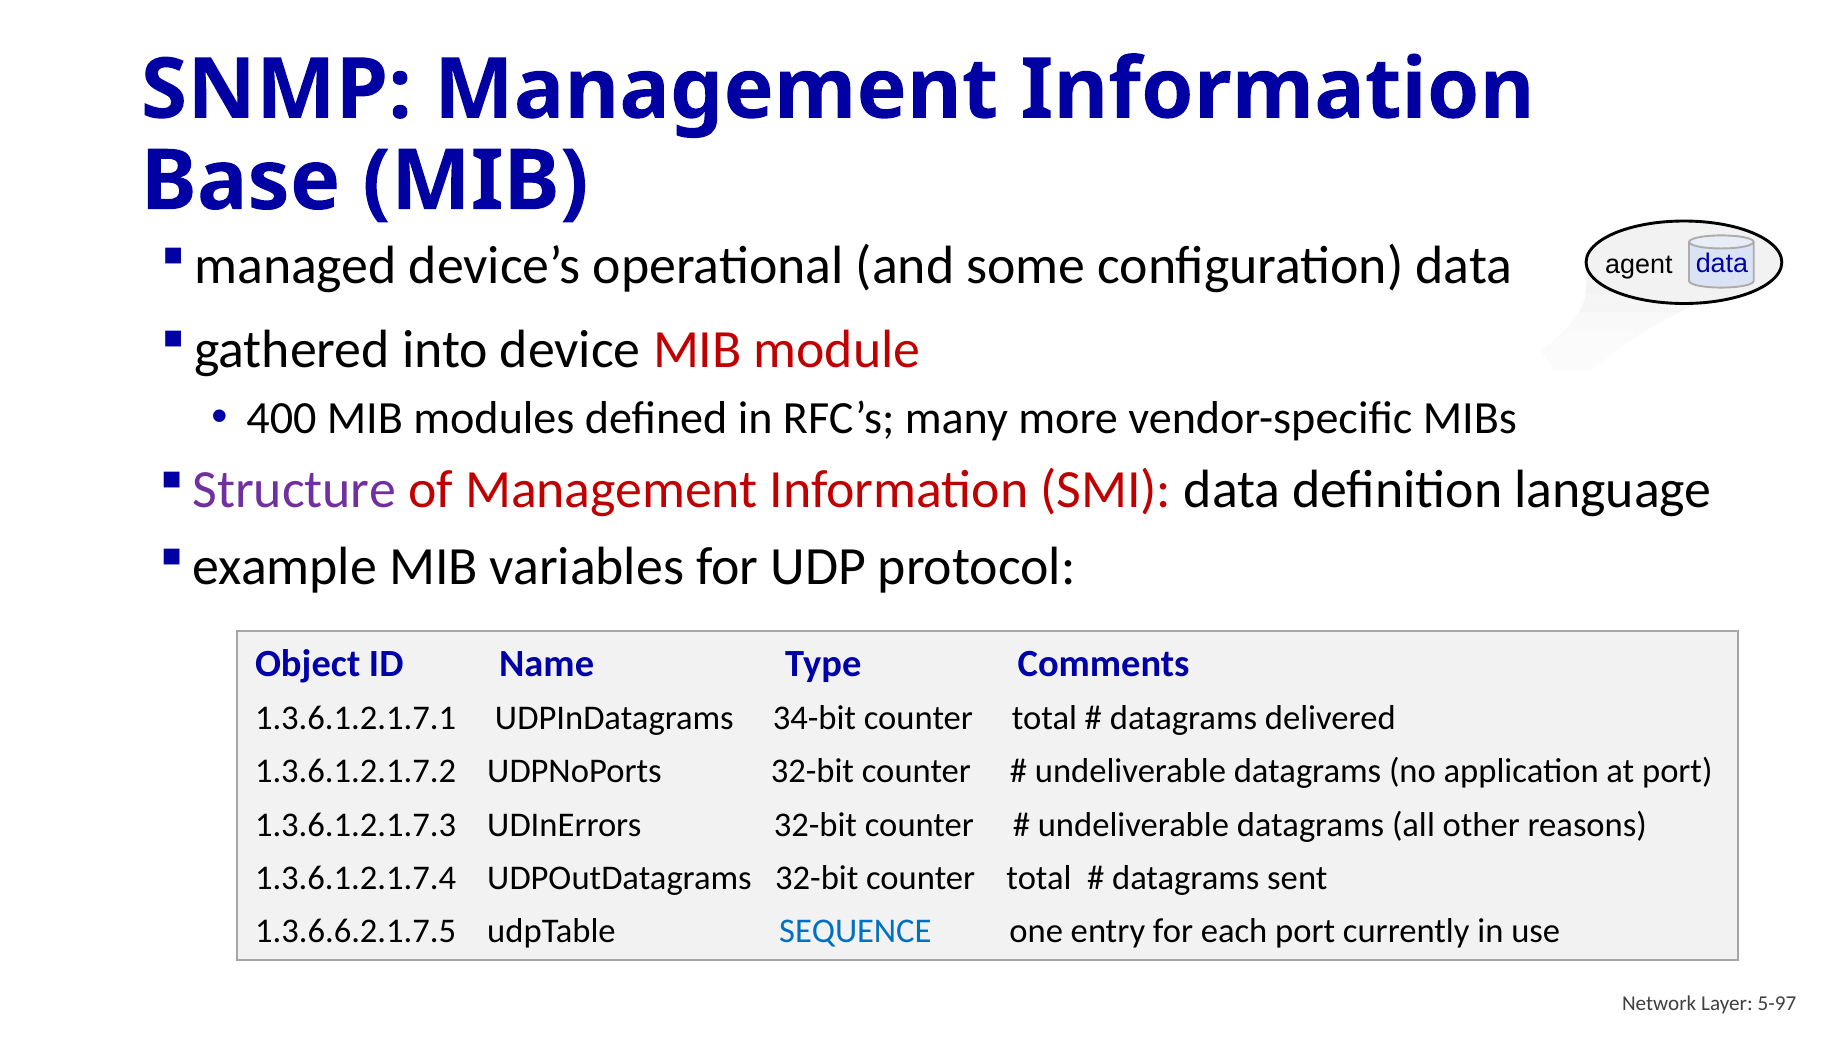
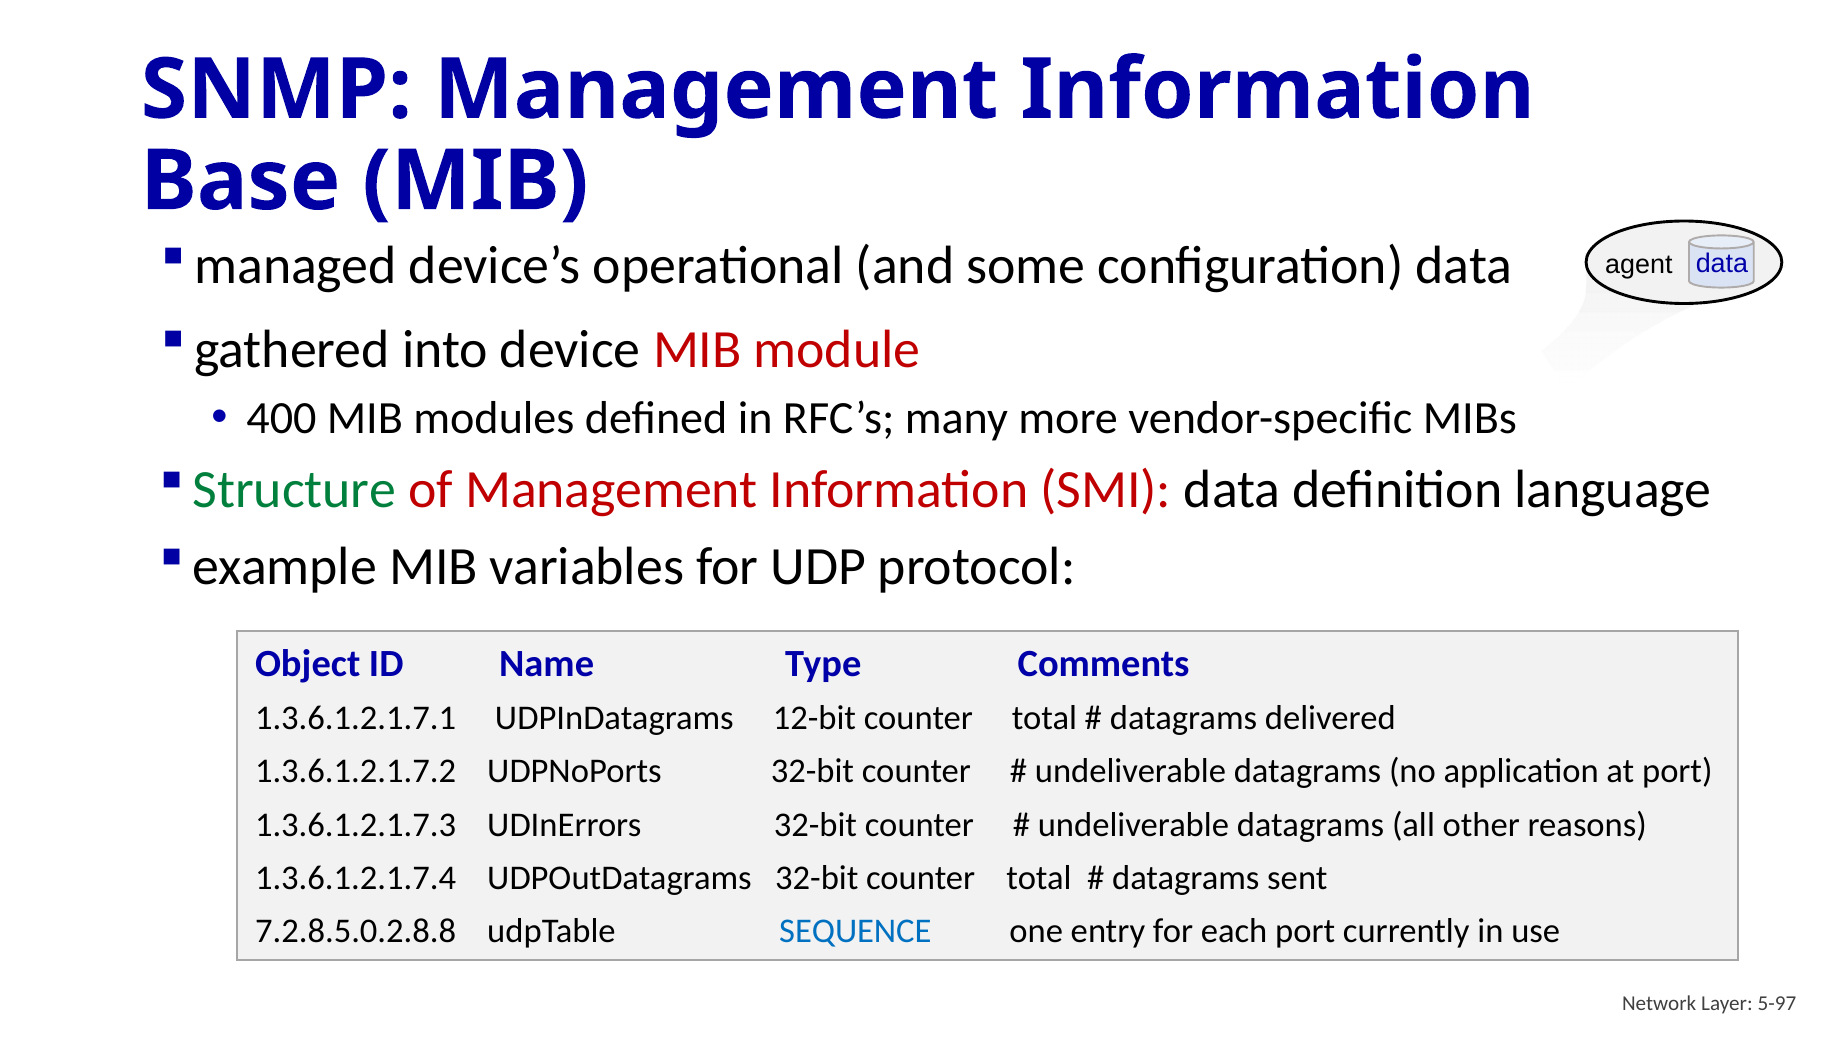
Structure colour: purple -> green (295, 489)
34-bit: 34-bit -> 12-bit (814, 718)
1.3.6.6.2.1.7.5: 1.3.6.6.2.1.7.5 -> 7.2.8.5.0.2.8.8 (356, 931)
